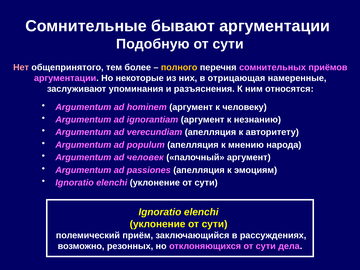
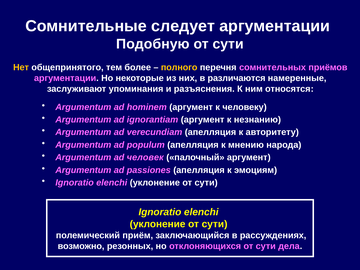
бывают: бывают -> следует (183, 26)
Нет colour: pink -> yellow (21, 67)
отрицающая: отрицающая -> различаются (237, 78)
